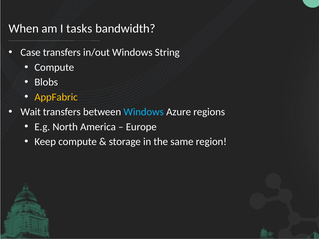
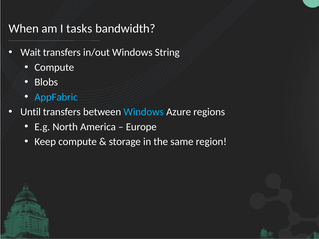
Case: Case -> Wait (31, 53)
AppFabric colour: yellow -> light blue (56, 97)
Wait: Wait -> Until (31, 112)
